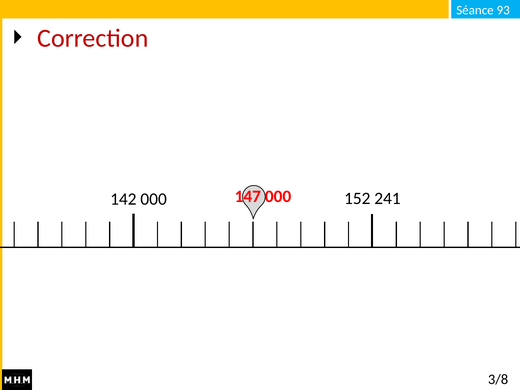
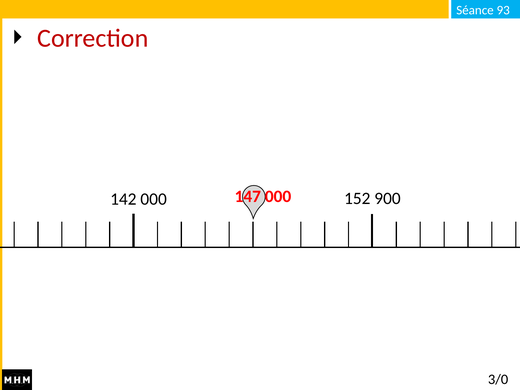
241: 241 -> 900 (388, 198)
3/8: 3/8 -> 3/0 (498, 379)
